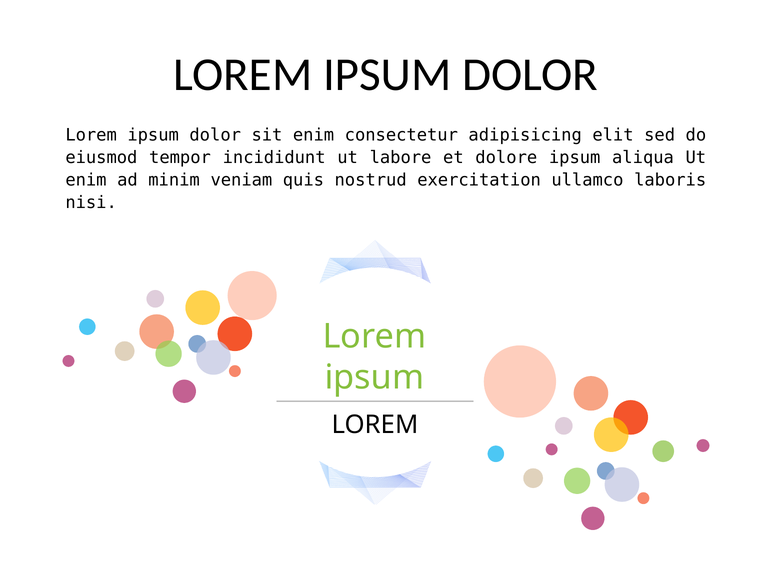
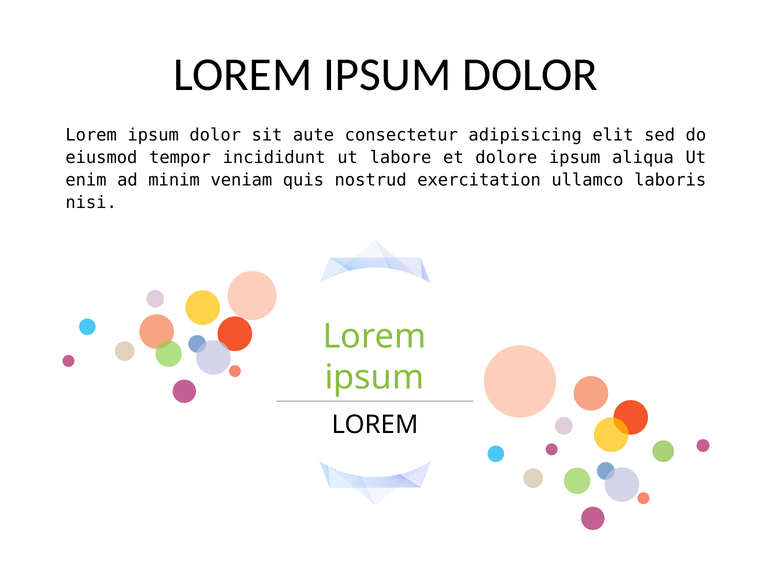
sit enim: enim -> aute (314, 135)
